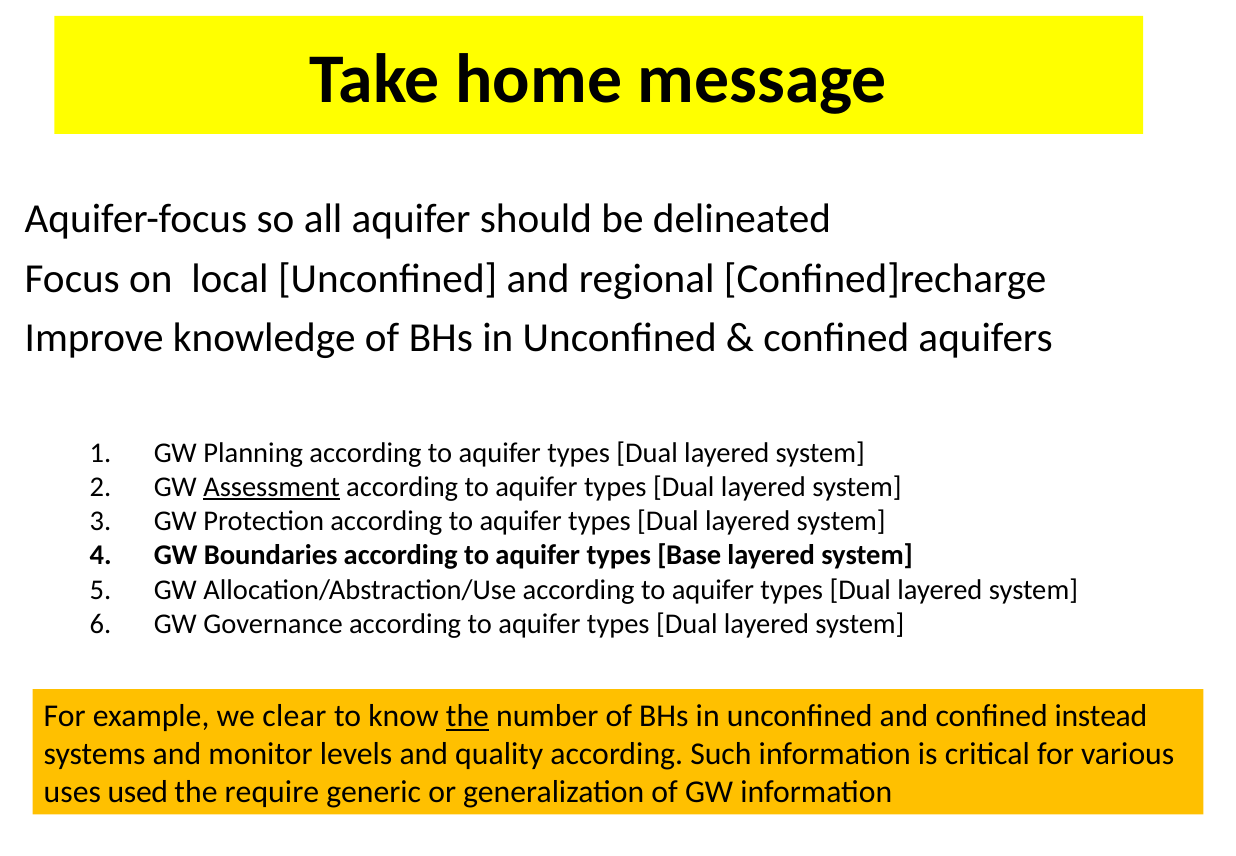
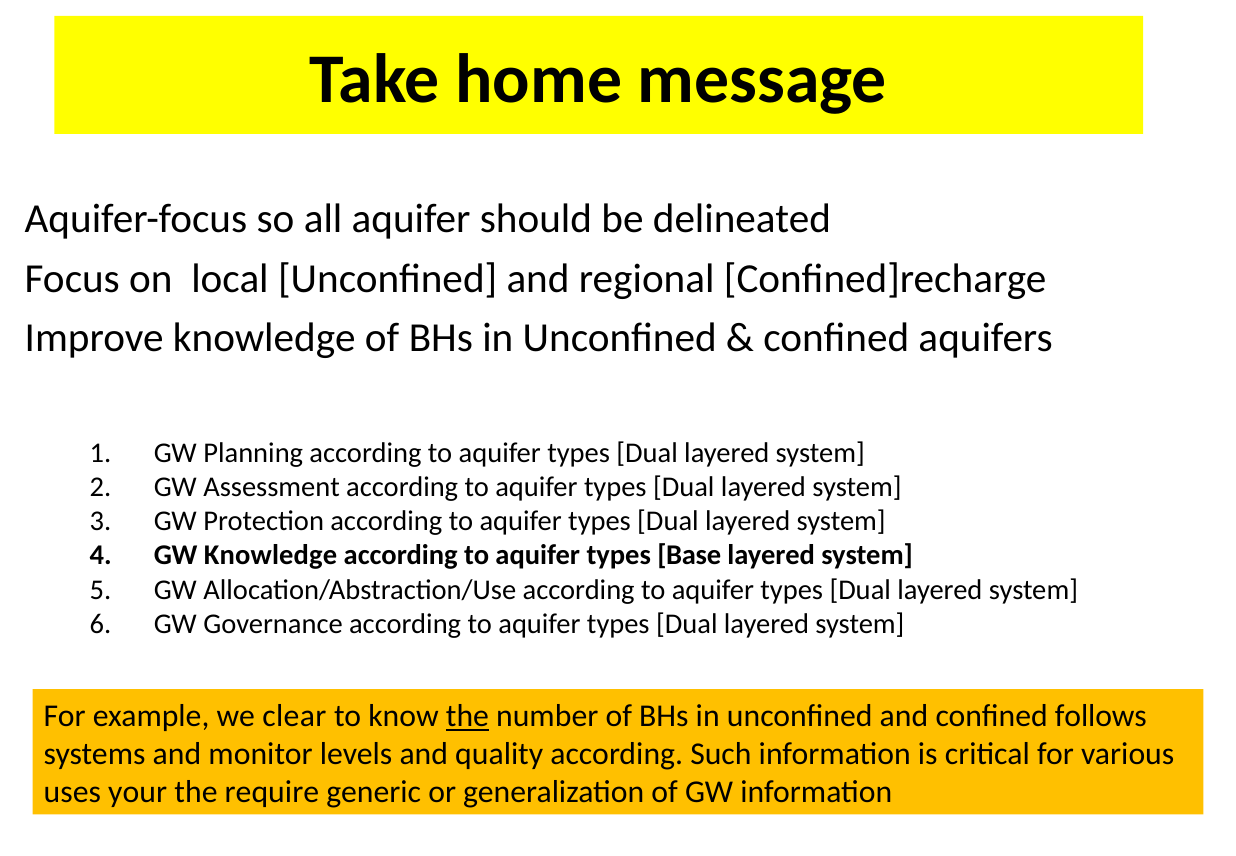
Assessment underline: present -> none (272, 487)
GW Boundaries: Boundaries -> Knowledge (271, 555)
instead: instead -> follows (1101, 716)
used: used -> your (138, 792)
